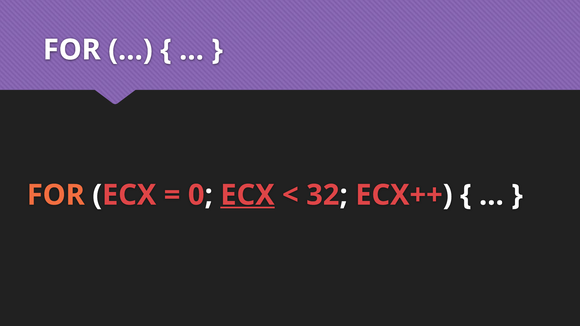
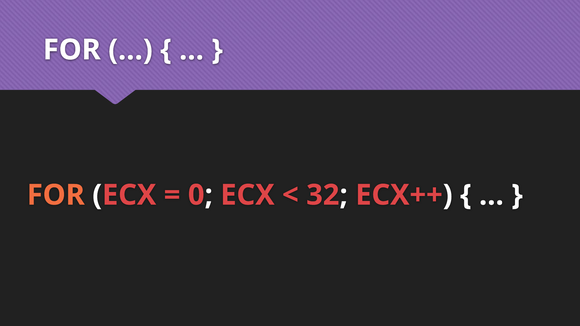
ECX underline: present -> none (247, 195)
